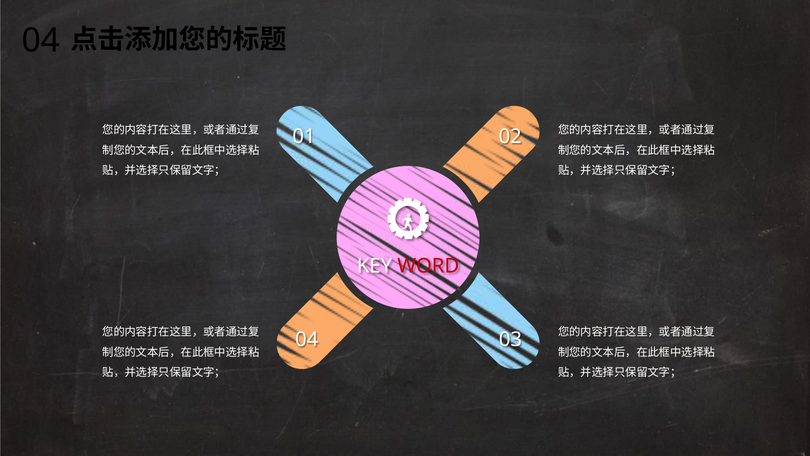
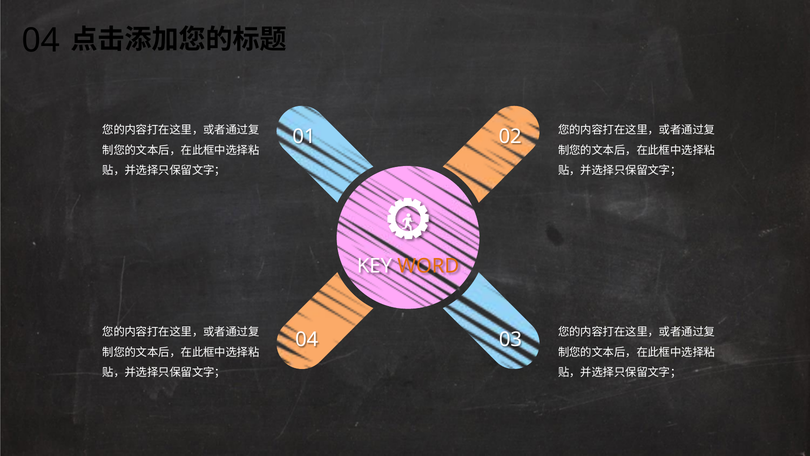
WORD colour: red -> orange (428, 266)
